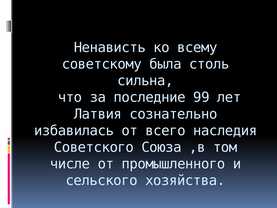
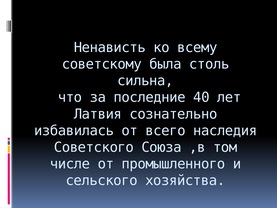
99: 99 -> 40 (201, 97)
